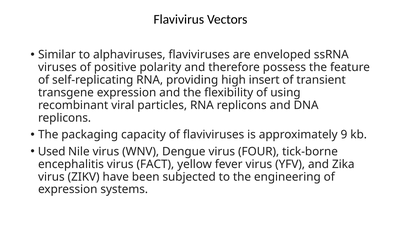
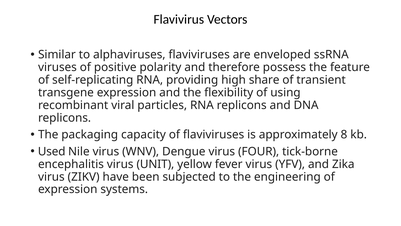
insert: insert -> share (264, 80)
9: 9 -> 8 (344, 134)
FACT: FACT -> UNIT (155, 164)
